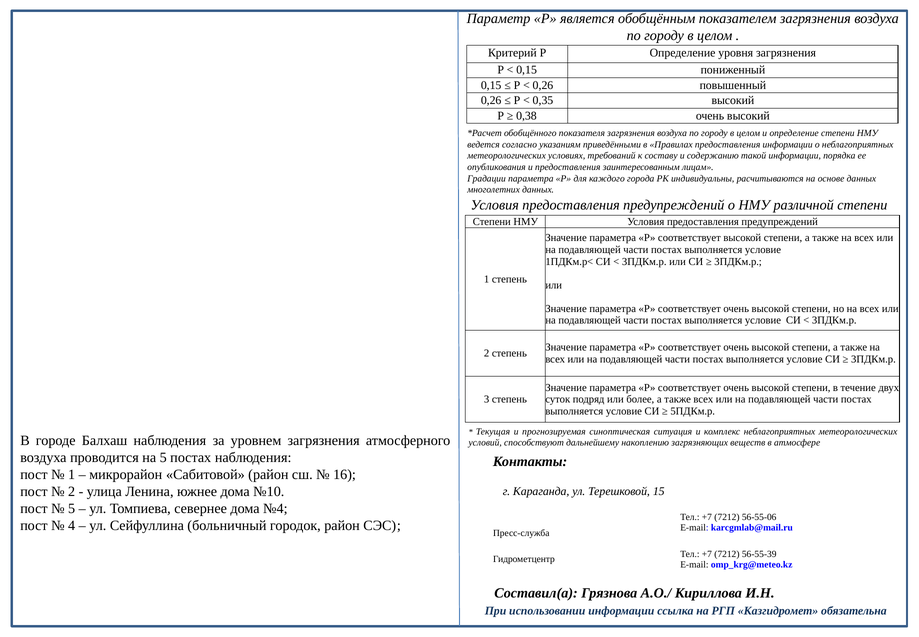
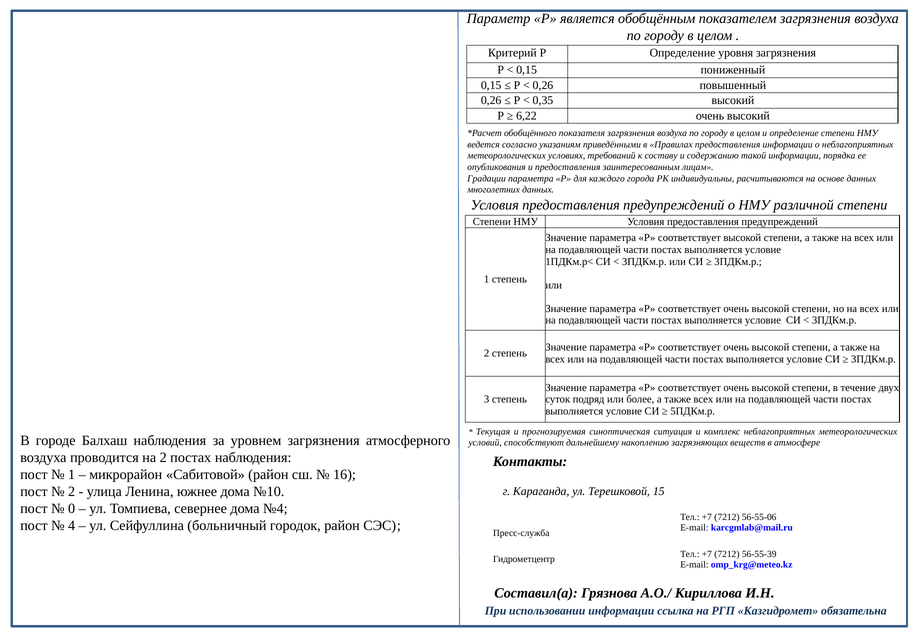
0,38: 0,38 -> 6,22 (526, 115)
на 5: 5 -> 2 (163, 457)
5: 5 -> 0 (72, 508)
